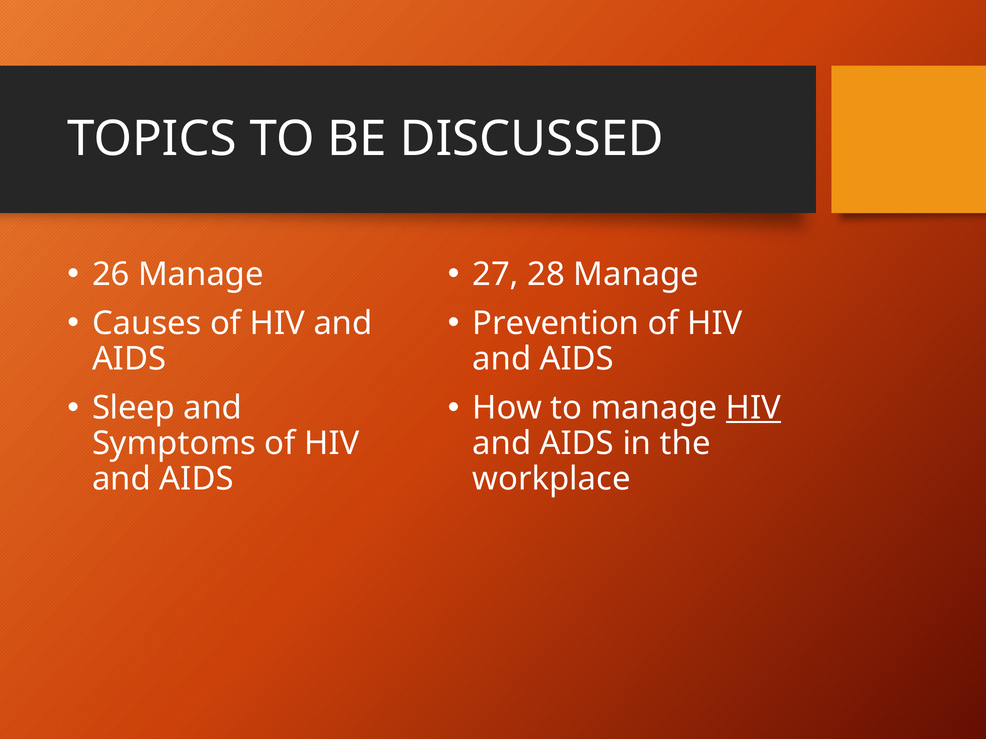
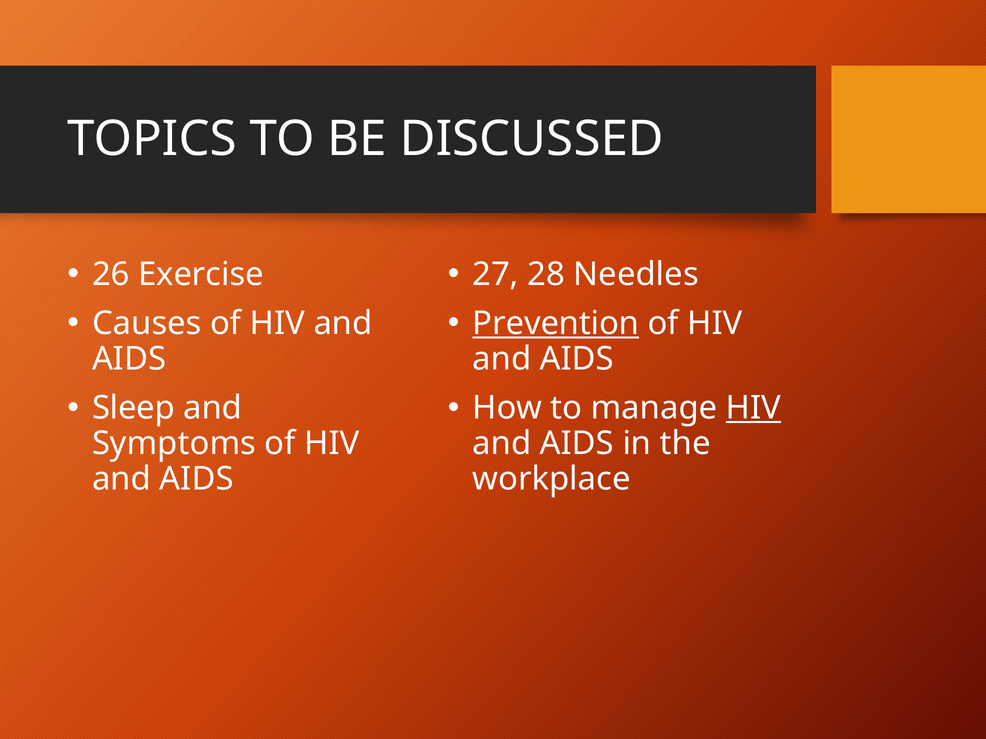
26 Manage: Manage -> Exercise (201, 274)
28 Manage: Manage -> Needles (636, 274)
Prevention underline: none -> present (556, 324)
